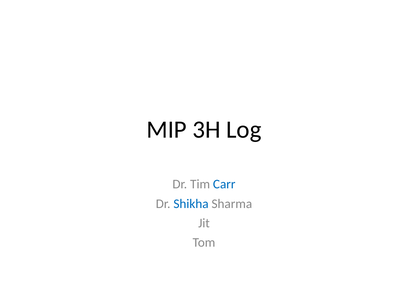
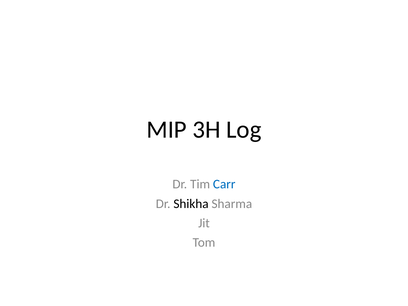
Shikha colour: blue -> black (191, 204)
